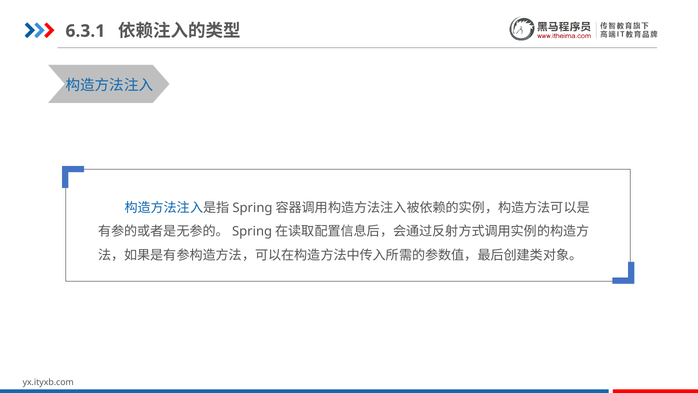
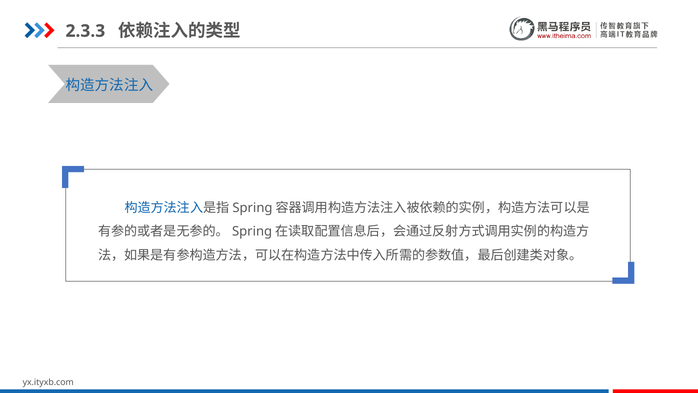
6.3.1: 6.3.1 -> 2.3.3 (85, 31)
